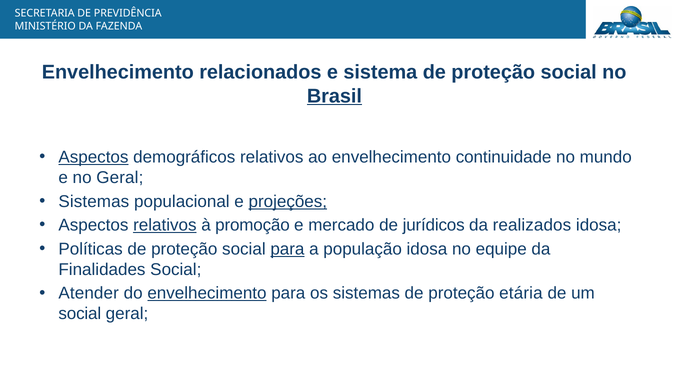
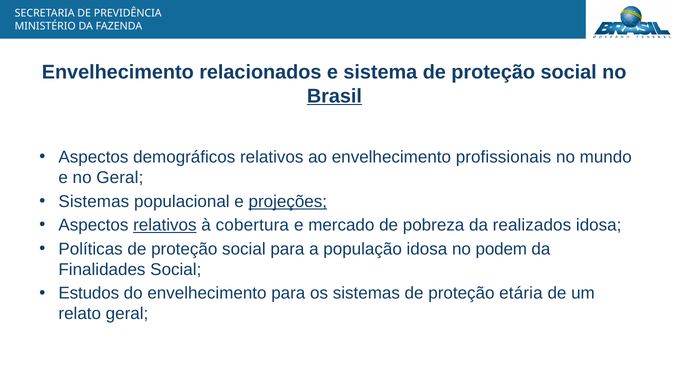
Aspectos underline: present -> none (93, 157)
continuidade: continuidade -> profissionais (504, 157)
promoção: promoção -> cobertura (252, 225)
jurídicos: jurídicos -> pobreza (434, 225)
para underline: present -> none (287, 249)
equipe: equipe -> podem (501, 249)
Atender: Atender -> Estudos (89, 293)
envelhecimento underline: present -> none (207, 293)
social: social -> relato (80, 314)
